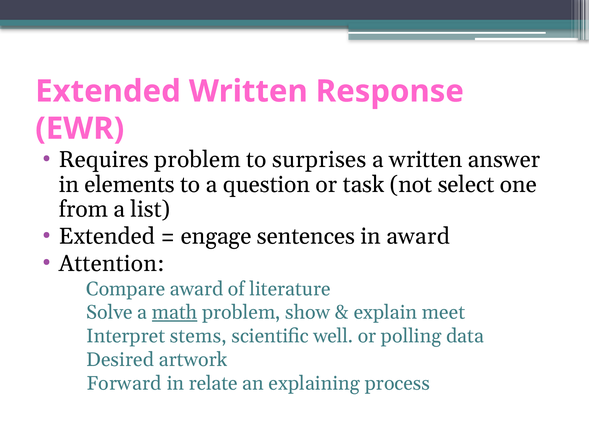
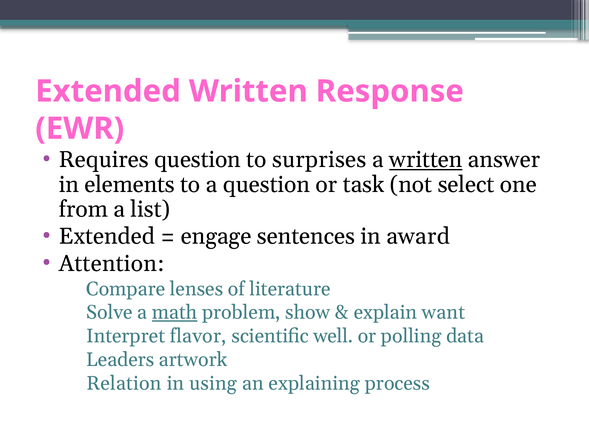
Requires problem: problem -> question (198, 160)
written underline: none -> present (426, 160)
Compare award: award -> lenses (197, 289)
meet: meet -> want (444, 313)
stems: stems -> flavor (198, 337)
Desired: Desired -> Leaders (120, 360)
Forward: Forward -> Relation (124, 384)
relate: relate -> using (213, 384)
